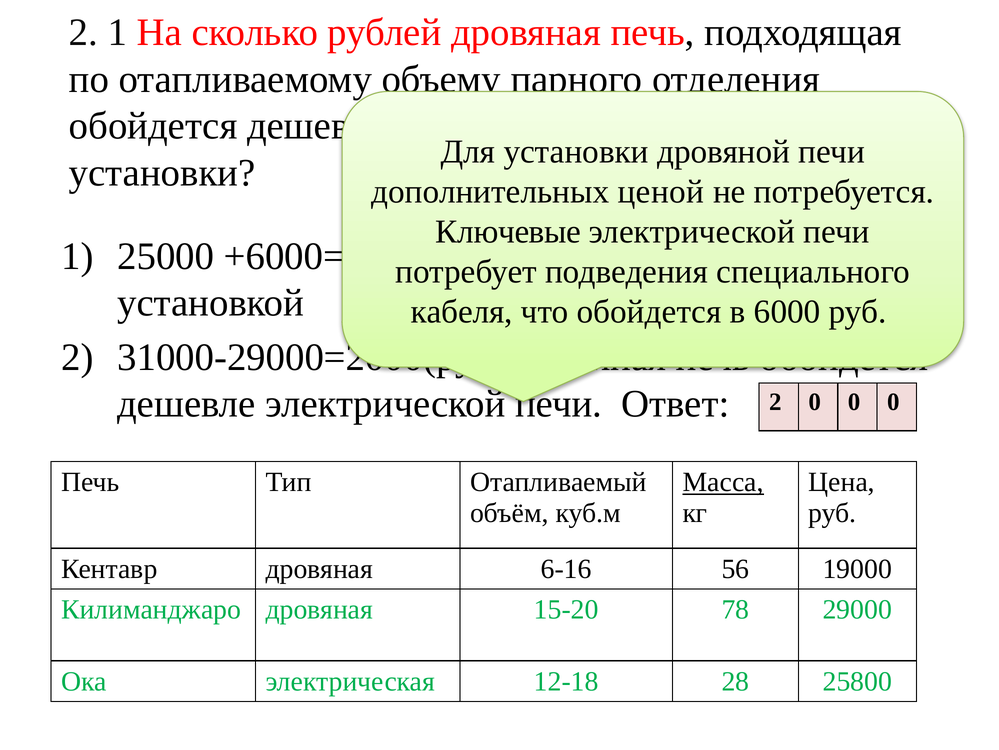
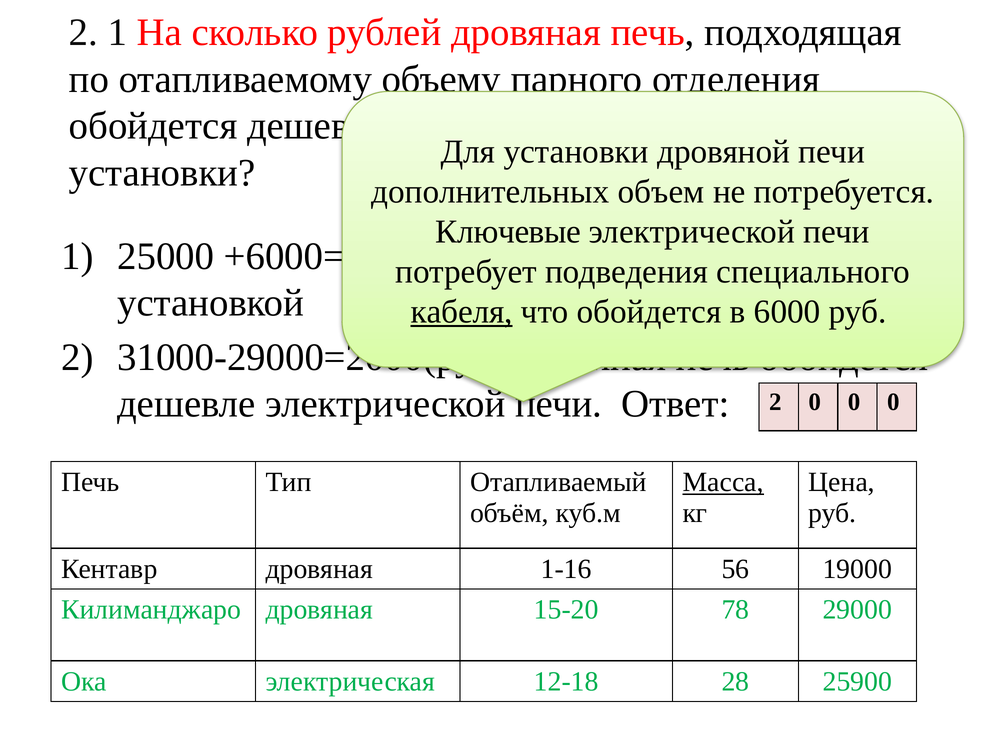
ценой: ценой -> объем (661, 191)
кабеля underline: none -> present (462, 311)
6-16: 6-16 -> 1-16 (566, 568)
25800: 25800 -> 25900 (857, 681)
